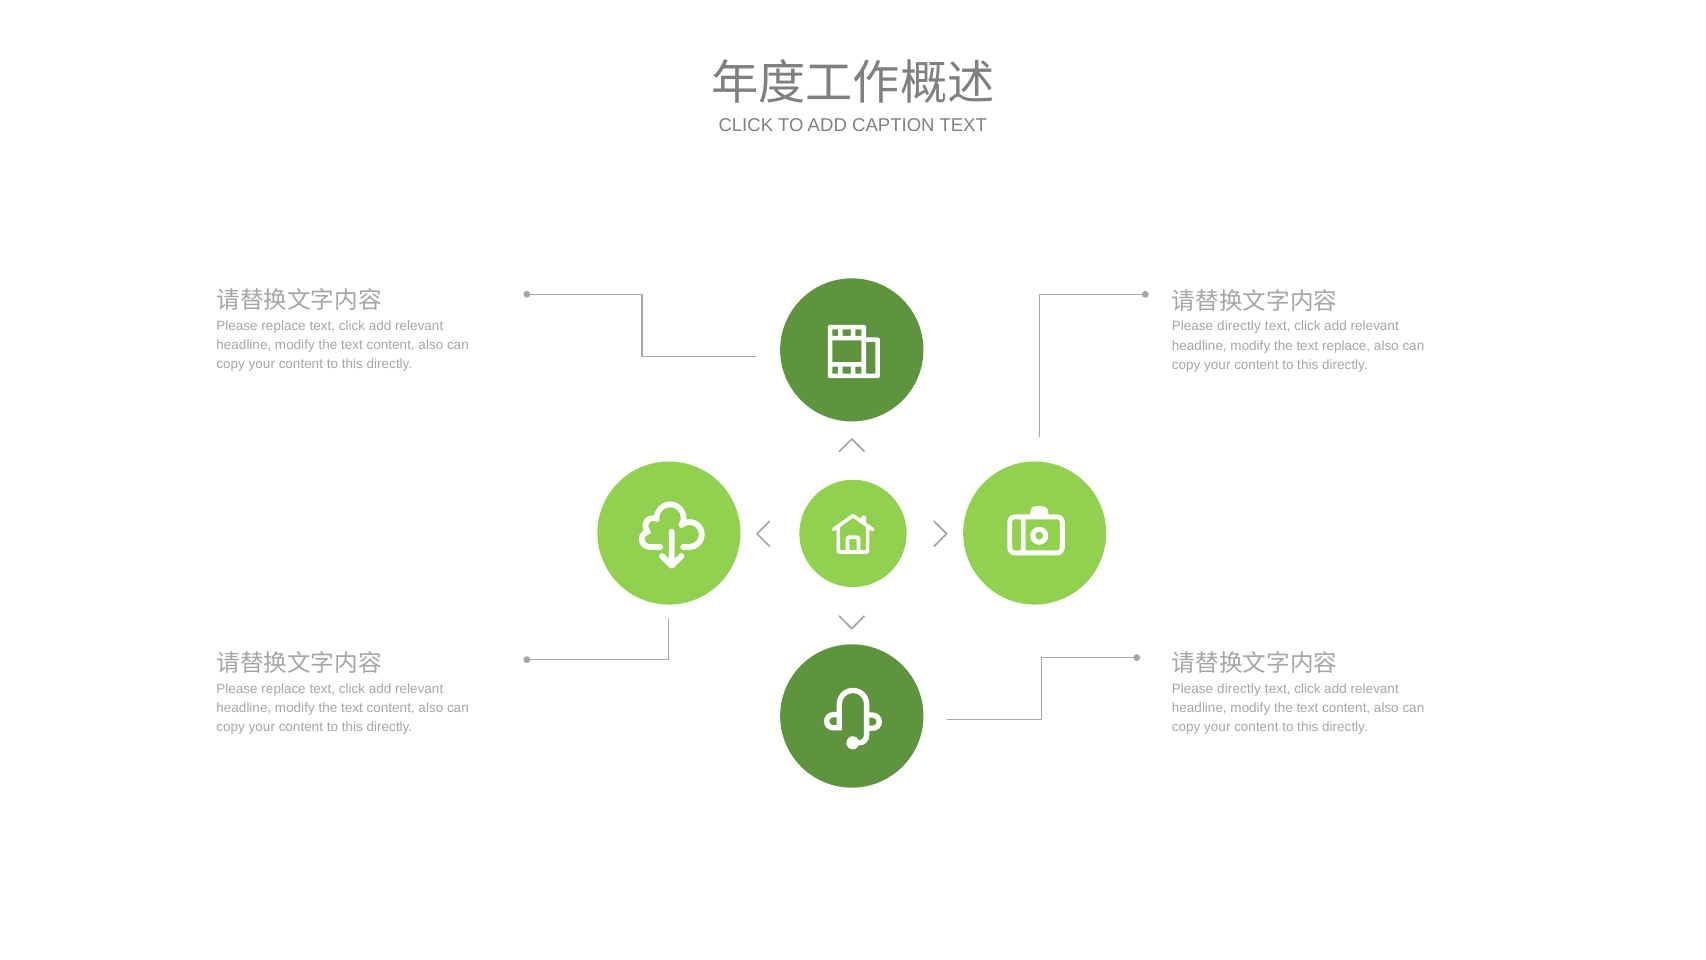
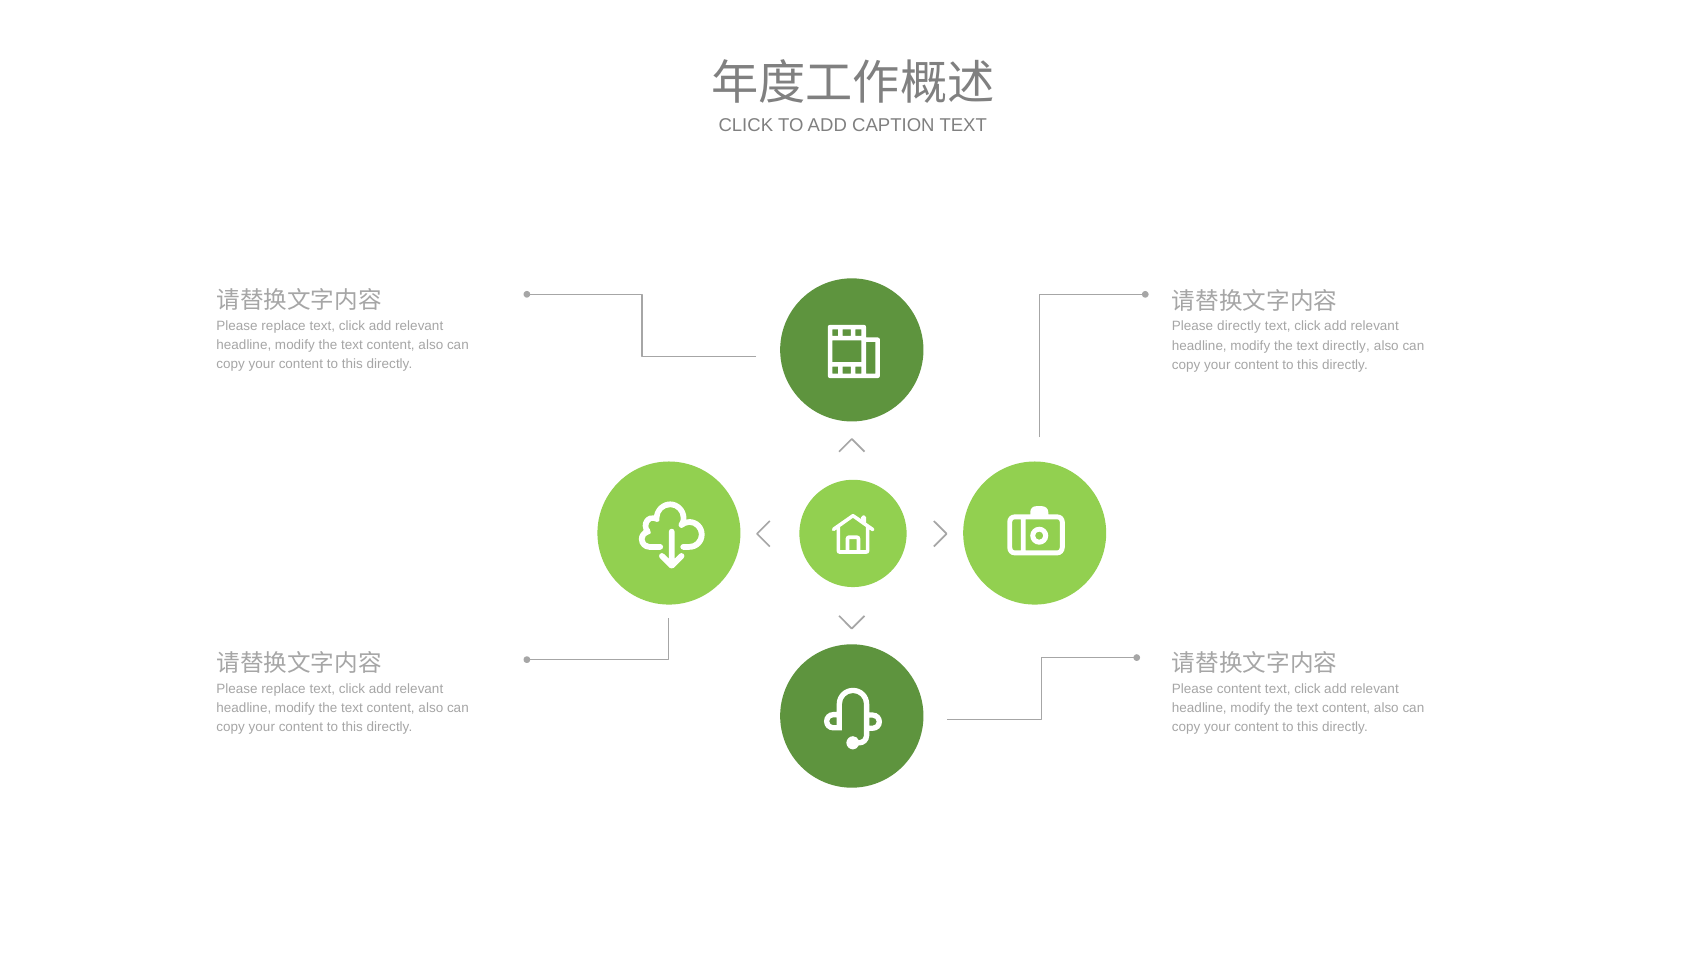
text replace: replace -> directly (1346, 346)
directly: directly -> content (1239, 688)
